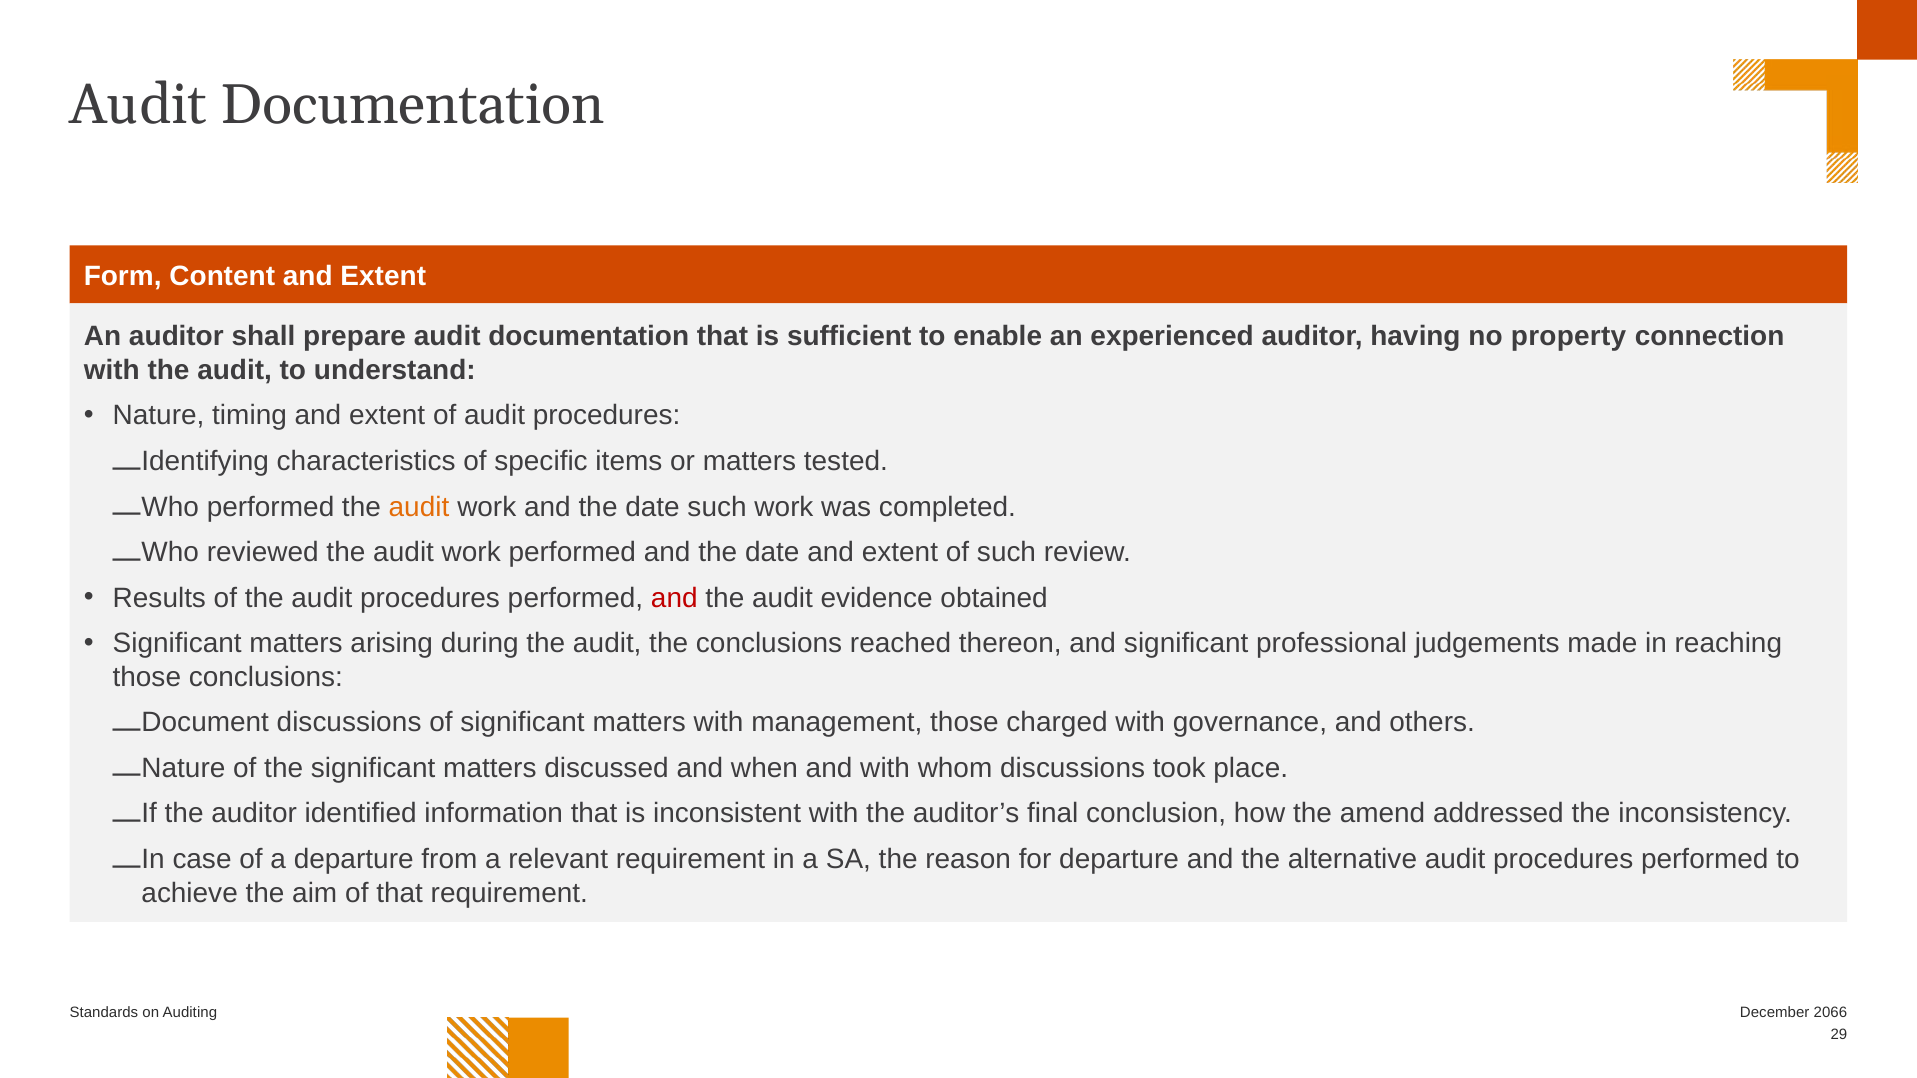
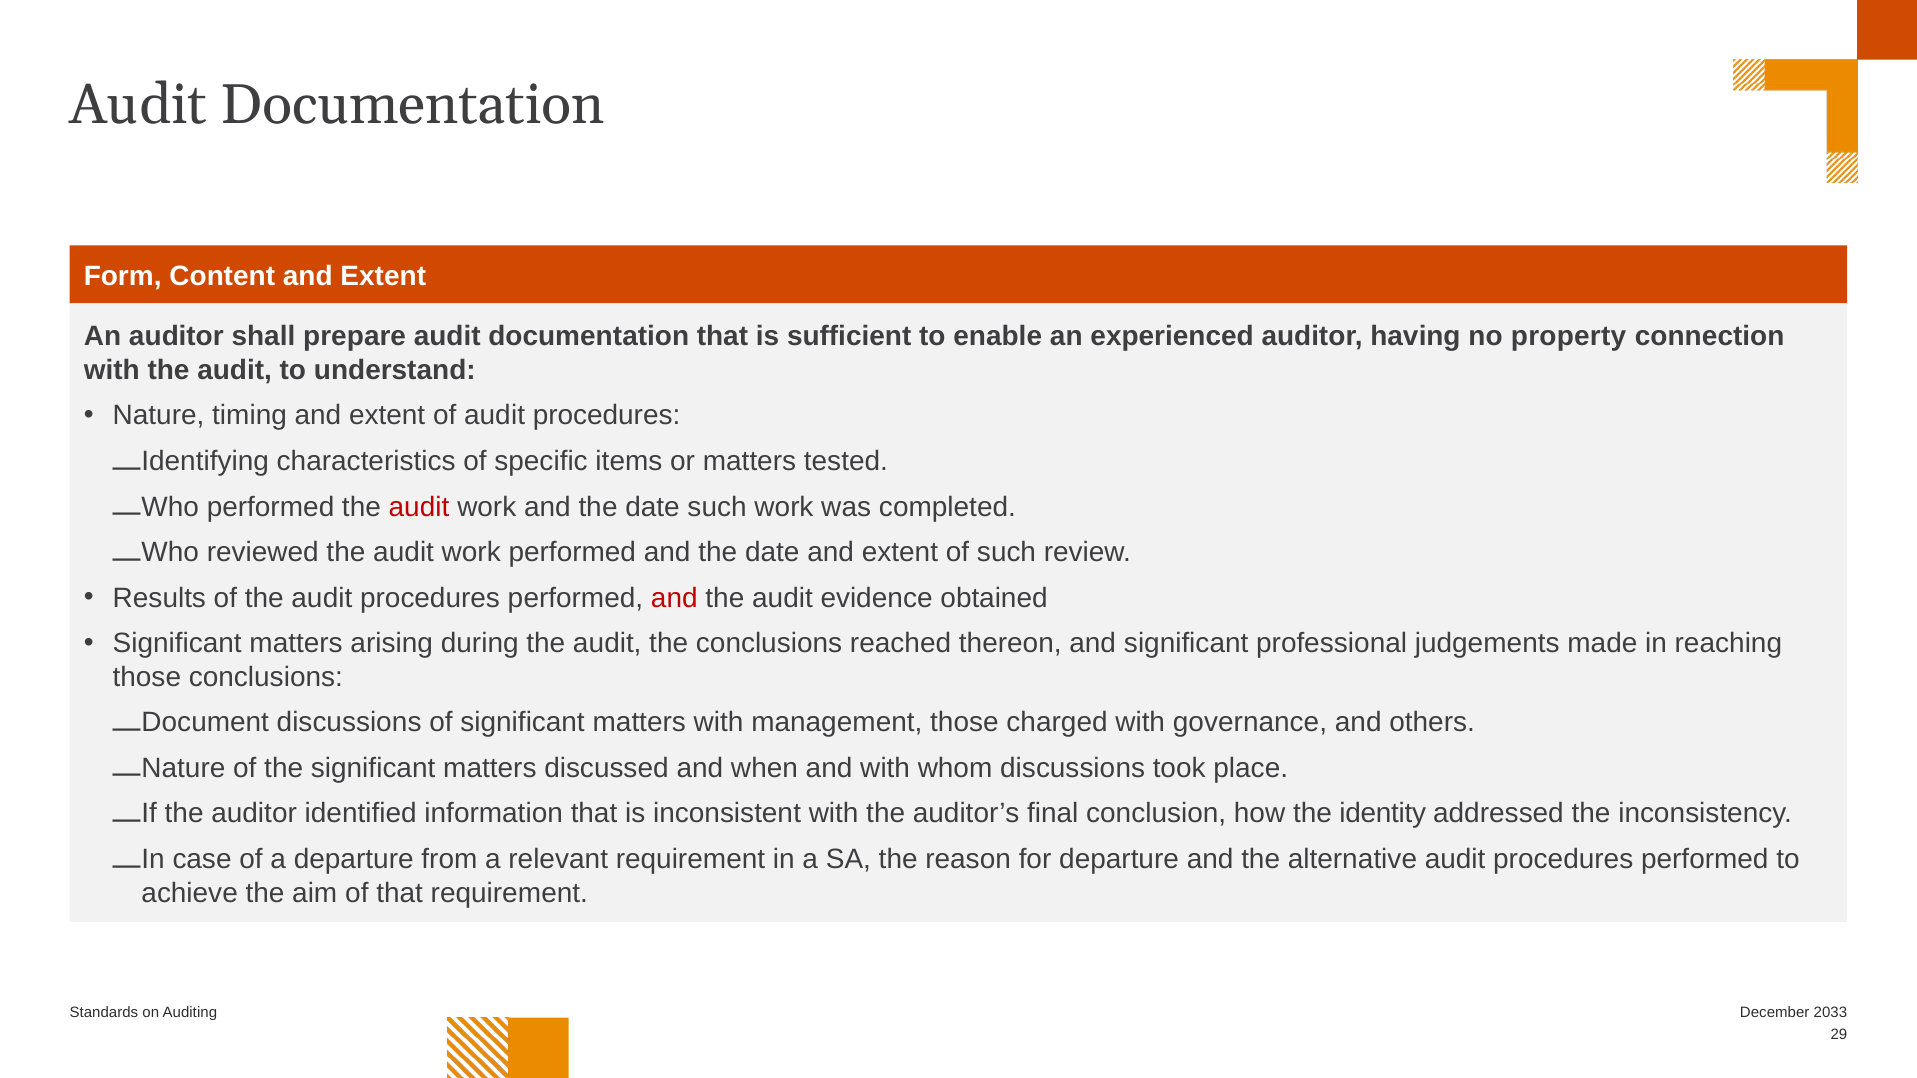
audit colour: orange -> red (419, 507)
amend: amend -> identity (1383, 814)
2066: 2066 -> 2033 (1830, 1013)
